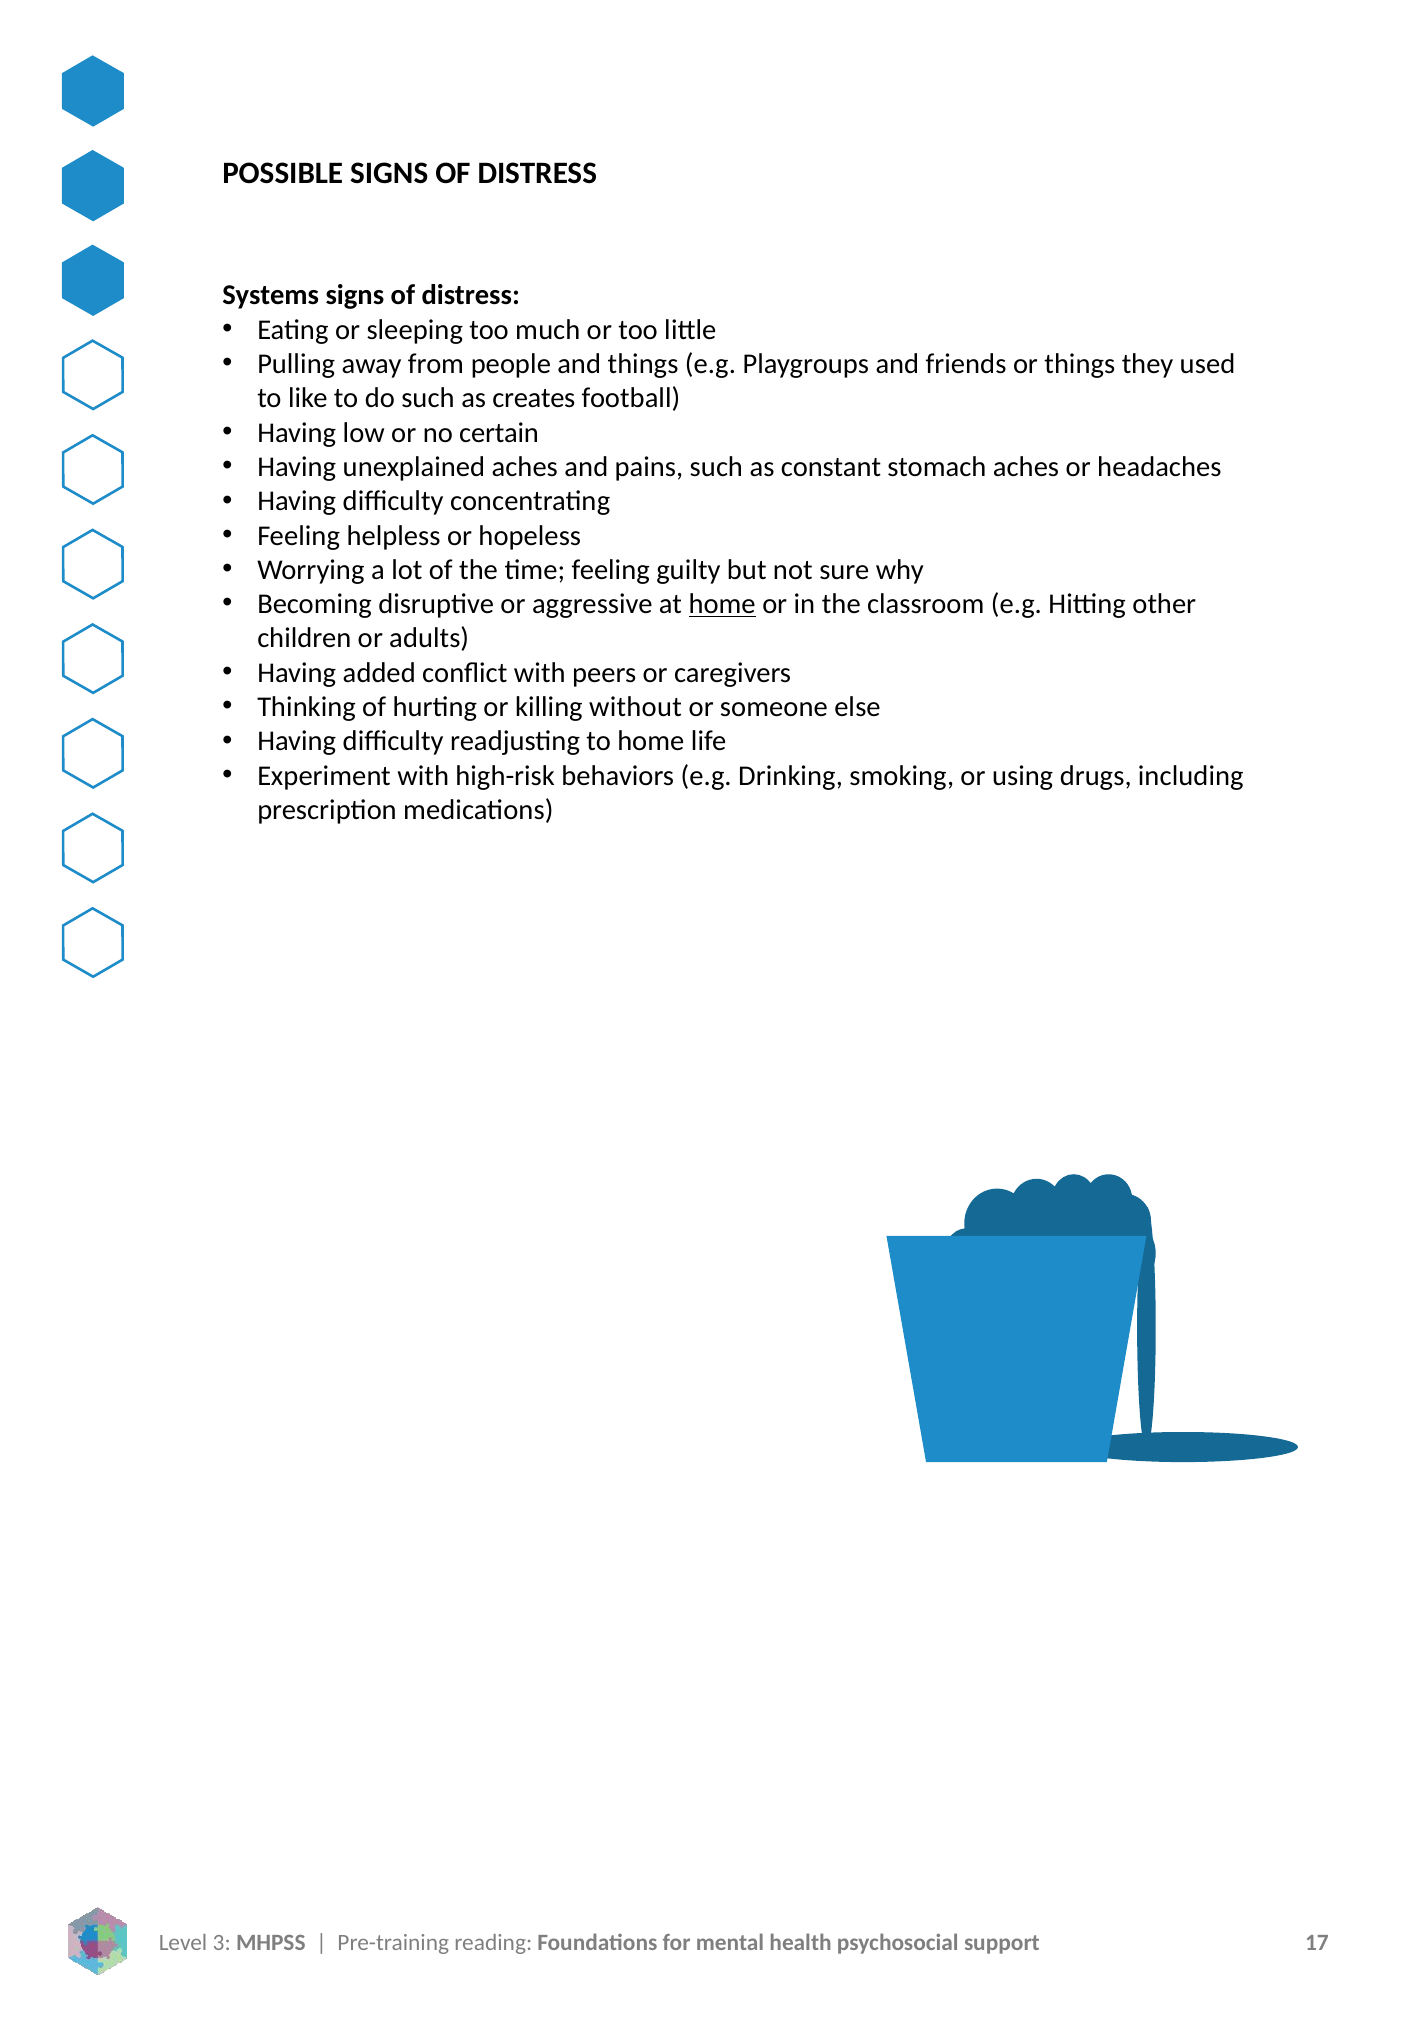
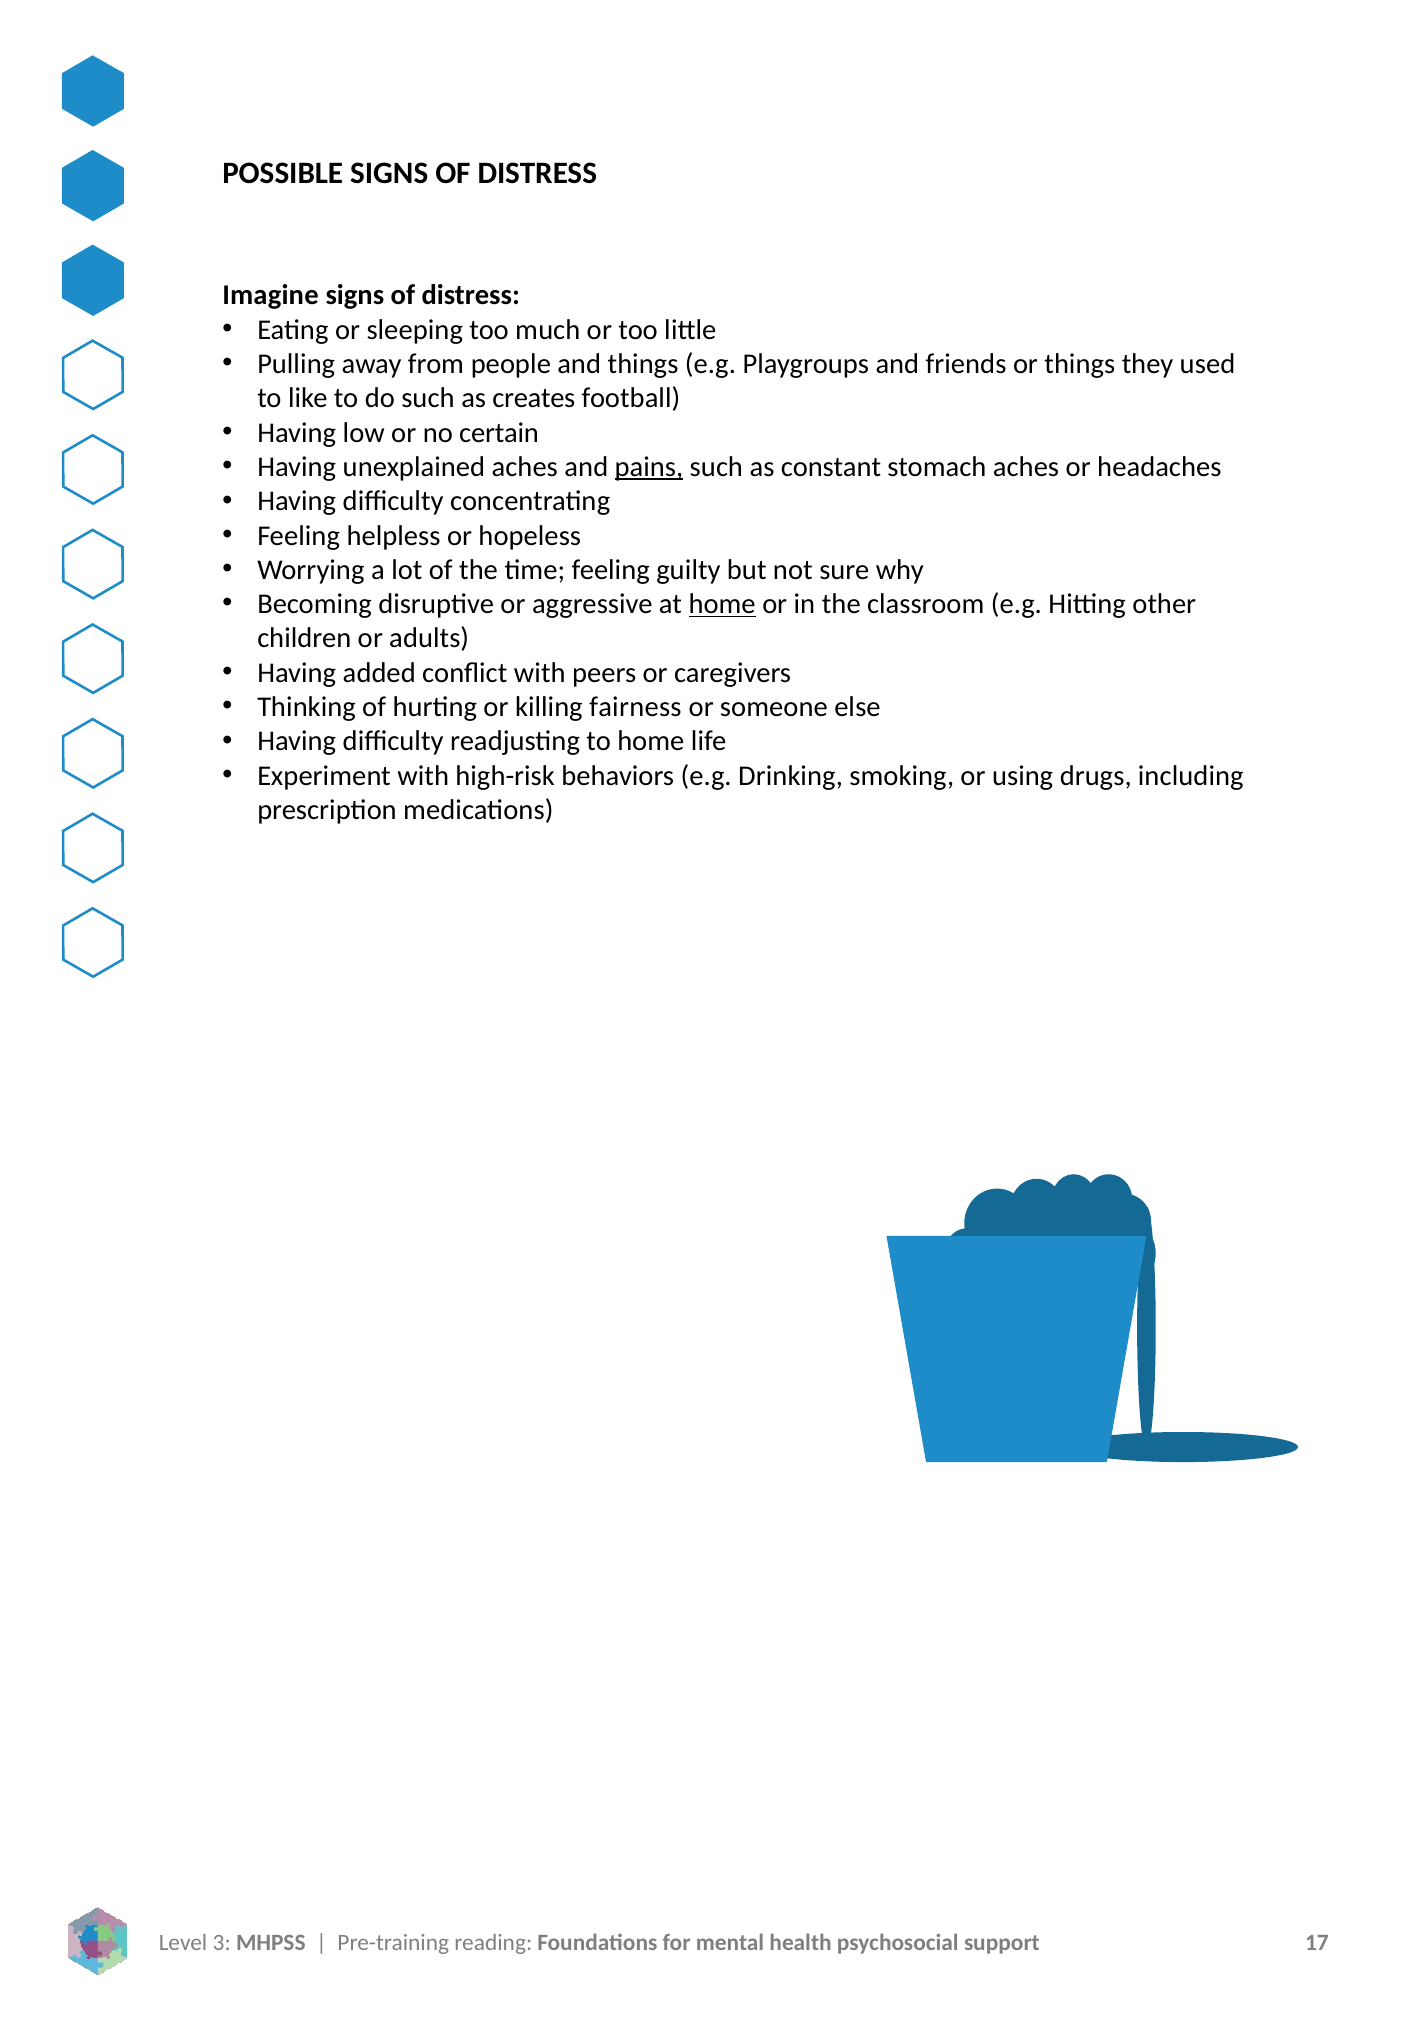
Systems: Systems -> Imagine (270, 296)
pains underline: none -> present (649, 467)
without: without -> fairness (635, 707)
